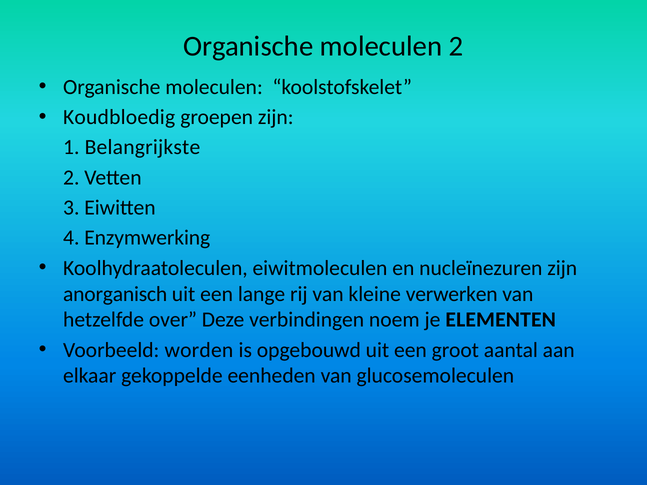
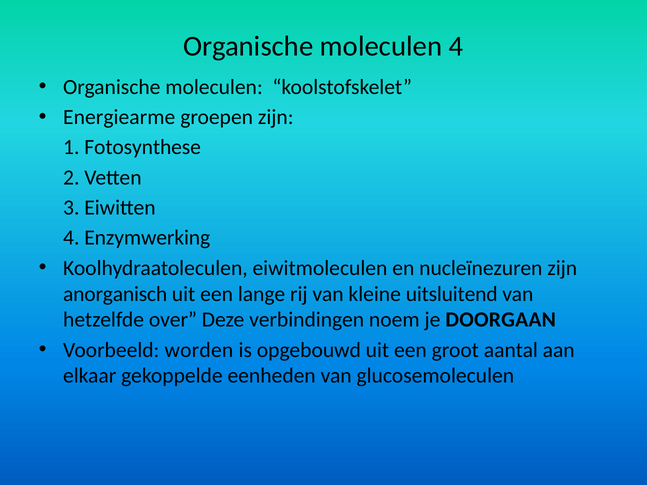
moleculen 2: 2 -> 4 (456, 46)
Koudbloedig: Koudbloedig -> Energiearme (119, 117)
Belangrijkste: Belangrijkste -> Fotosynthese (143, 147)
verwerken: verwerken -> uitsluitend (452, 294)
ELEMENTEN: ELEMENTEN -> DOORGAAN (501, 320)
